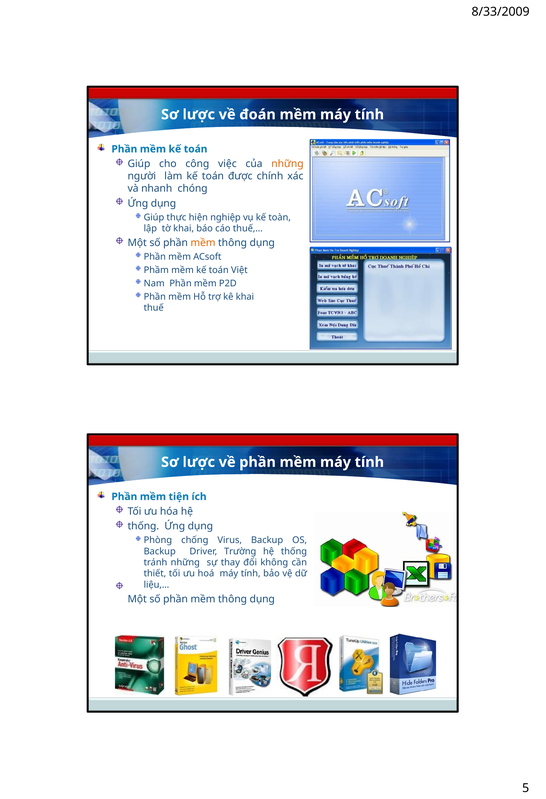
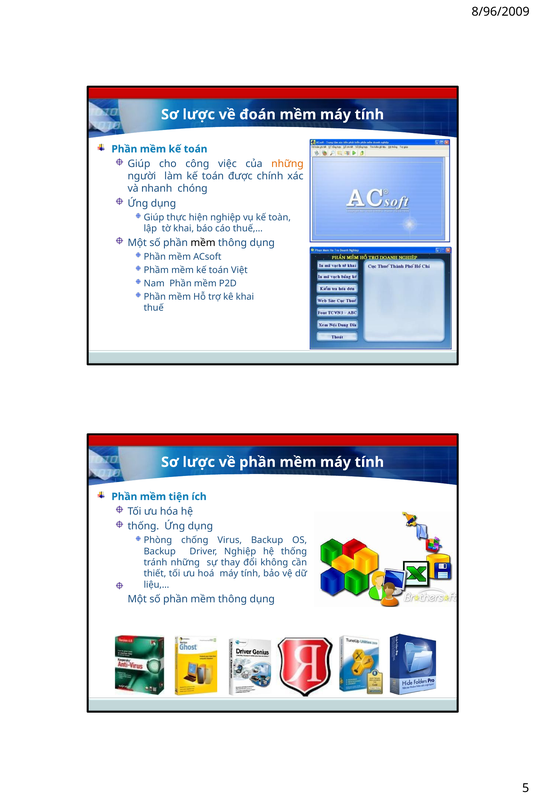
8/33/2009: 8/33/2009 -> 8/96/2009 (501, 12)
mềm colour: orange -> black (203, 243)
Driver Trường: Trường -> Nghiệp (240, 552)
